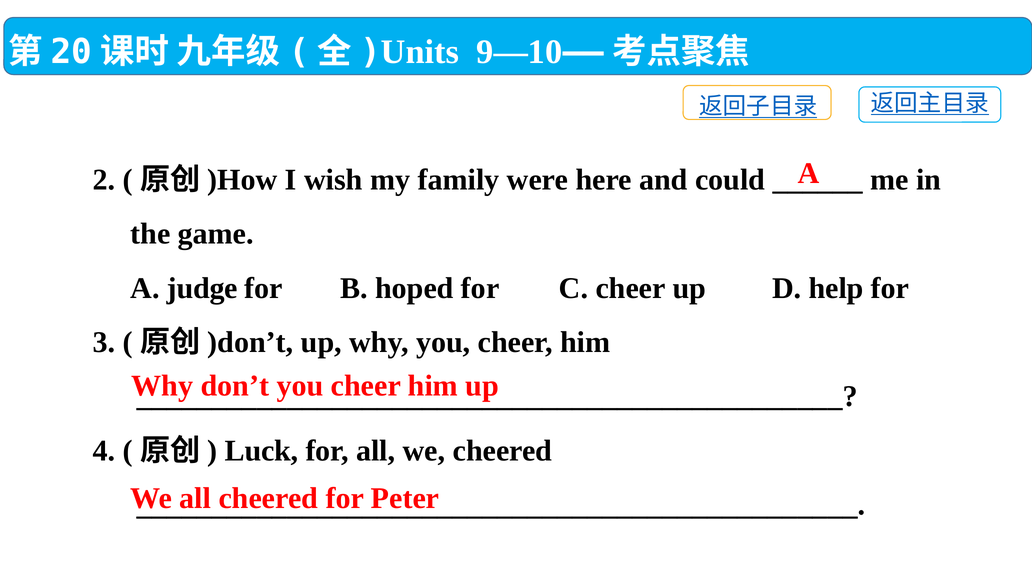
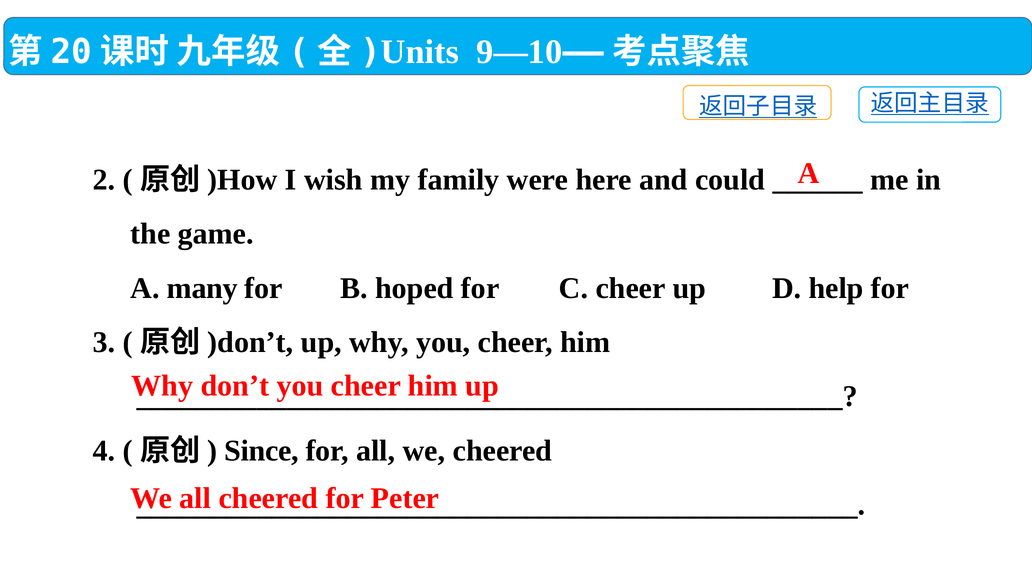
judge: judge -> many (202, 288)
Luck: Luck -> Since (262, 451)
